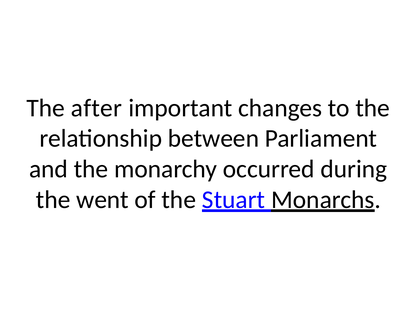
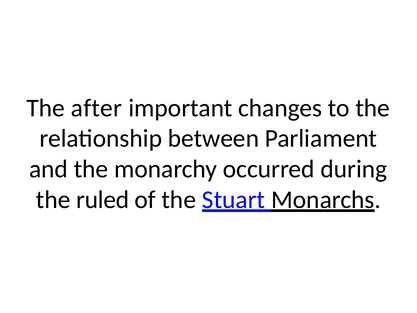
went: went -> ruled (103, 200)
